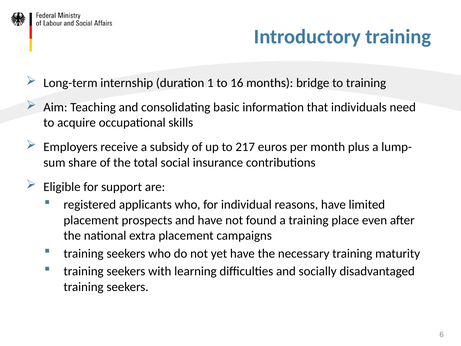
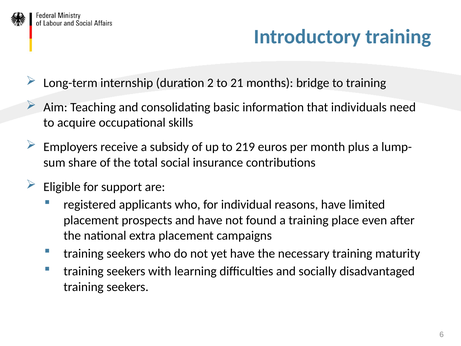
1: 1 -> 2 (210, 83)
16: 16 -> 21 (237, 83)
217: 217 -> 219 (245, 147)
